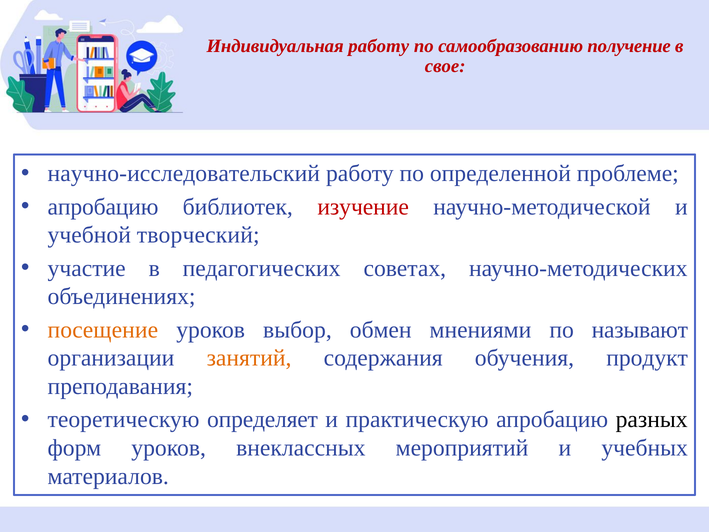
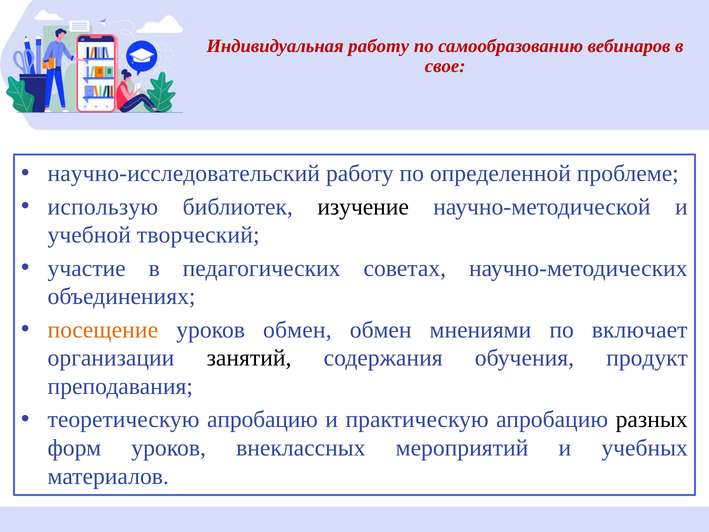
получение: получение -> вебинаров (629, 46)
апробацию: апробацию -> использую (103, 207)
изучение colour: red -> black (363, 207)
уроков выбор: выбор -> обмен (297, 330)
называют: называют -> включает (640, 330)
занятий colour: orange -> black (249, 358)
теоретическую определяет: определяет -> апробацию (263, 419)
